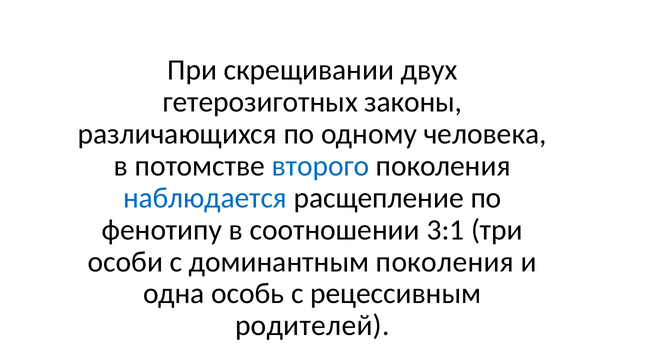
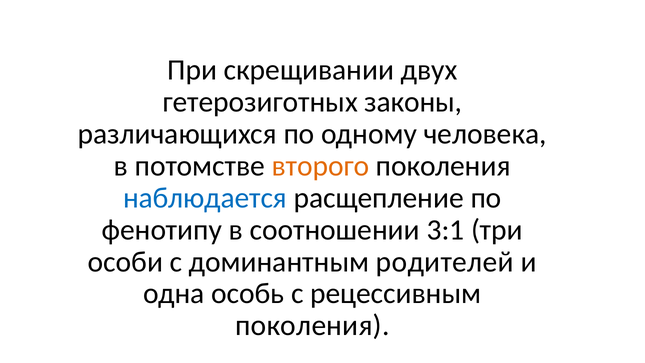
второго colour: blue -> orange (320, 166)
доминантным поколения: поколения -> родителей (445, 262)
родителей: родителей -> поколения (312, 325)
